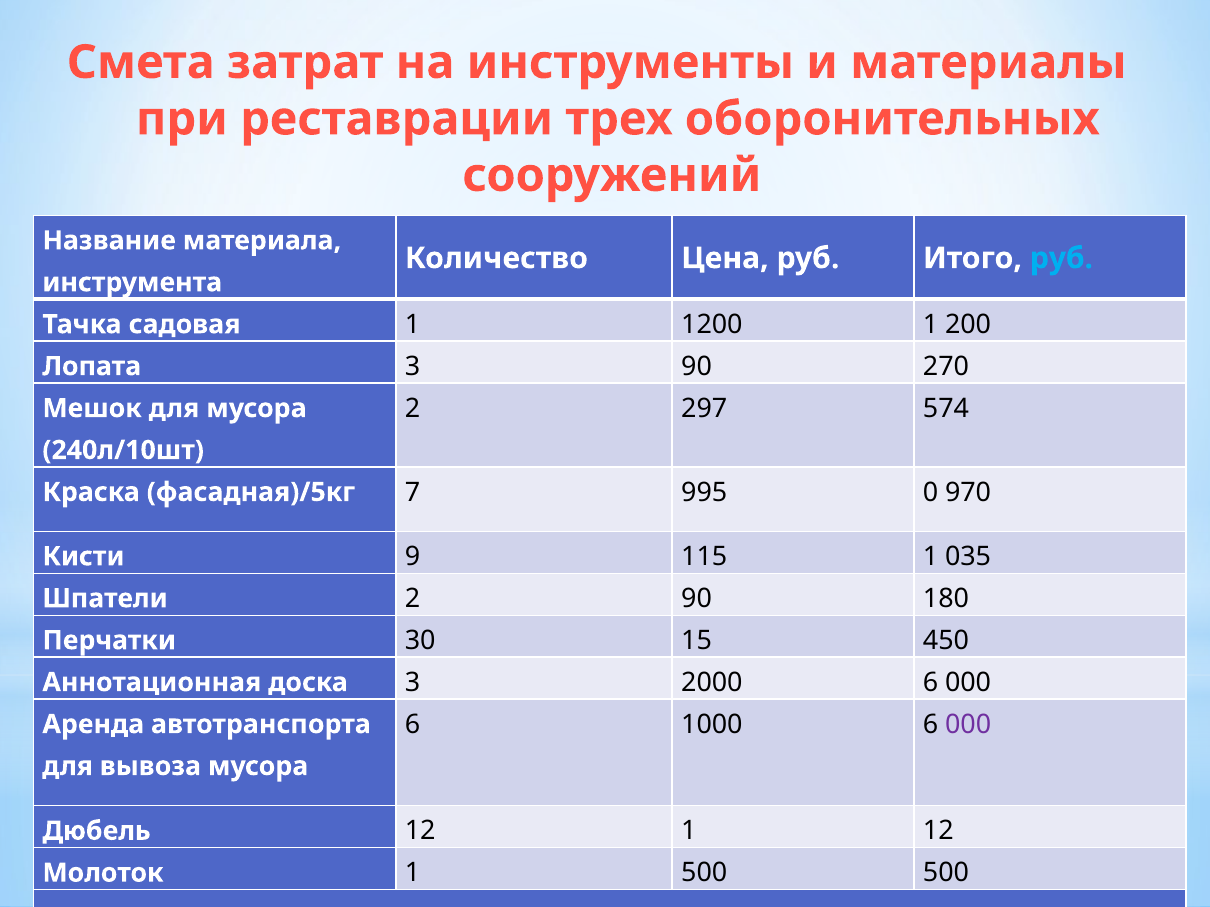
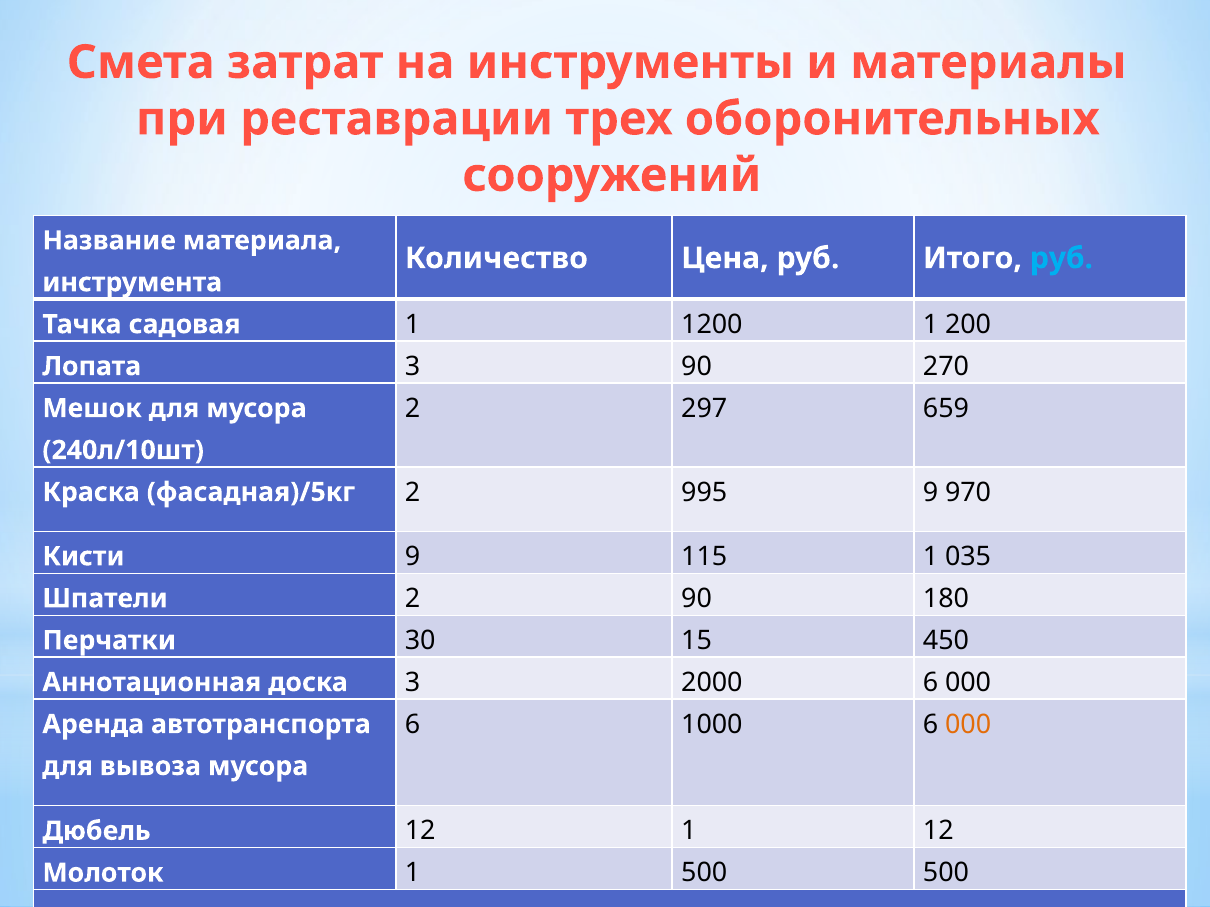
574: 574 -> 659 (946, 409)
фасадная)/5кг 7: 7 -> 2 (413, 492)
995 0: 0 -> 9 (931, 492)
000 colour: purple -> orange (968, 725)
